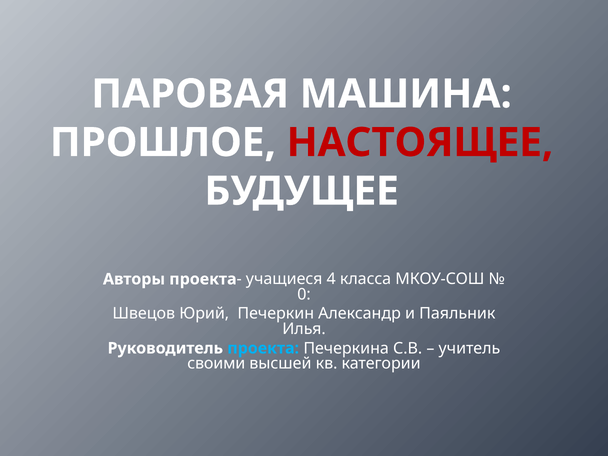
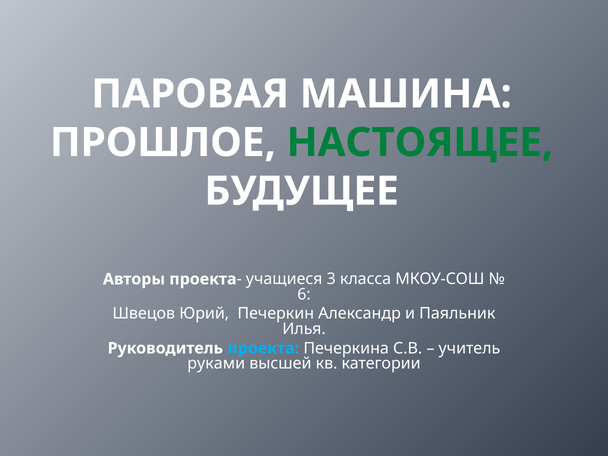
НАСТОЯЩЕЕ colour: red -> green (420, 143)
4: 4 -> 3 (331, 279)
0: 0 -> 6 (304, 294)
своими: своими -> руками (216, 364)
